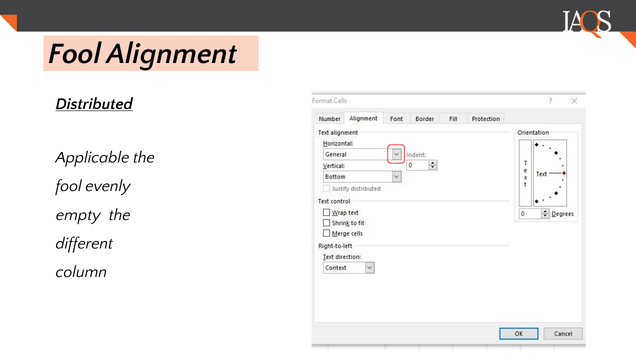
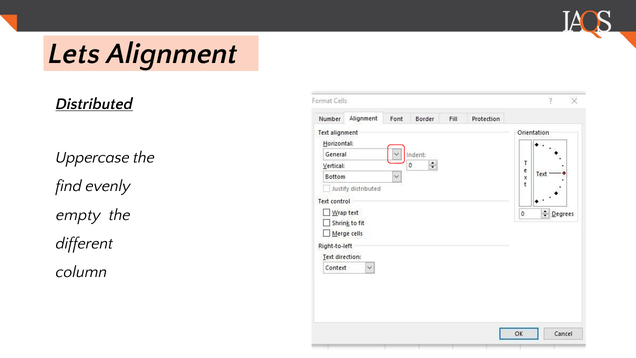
Fool: Fool -> Lets (74, 53)
Applicable: Applicable -> Uppercase (93, 157)
fool: fool -> find (69, 186)
